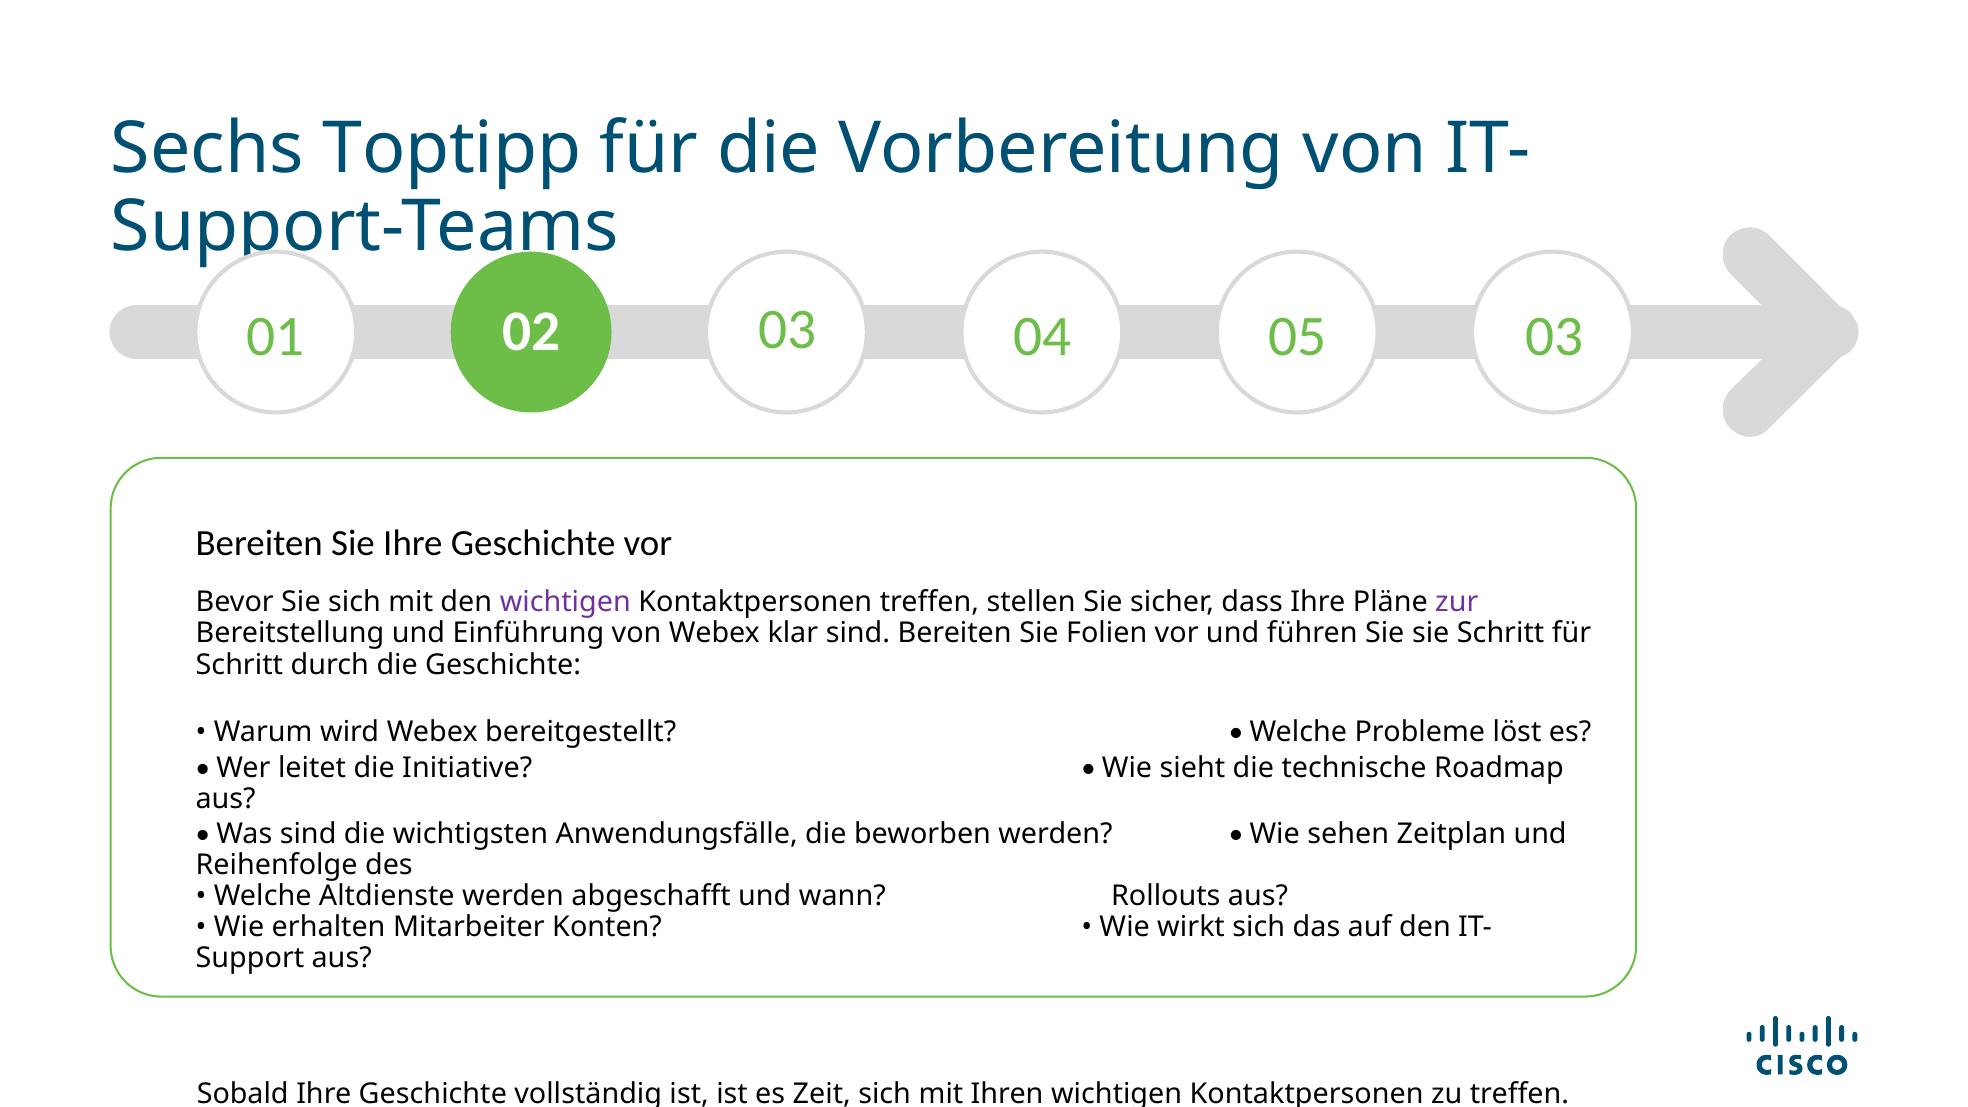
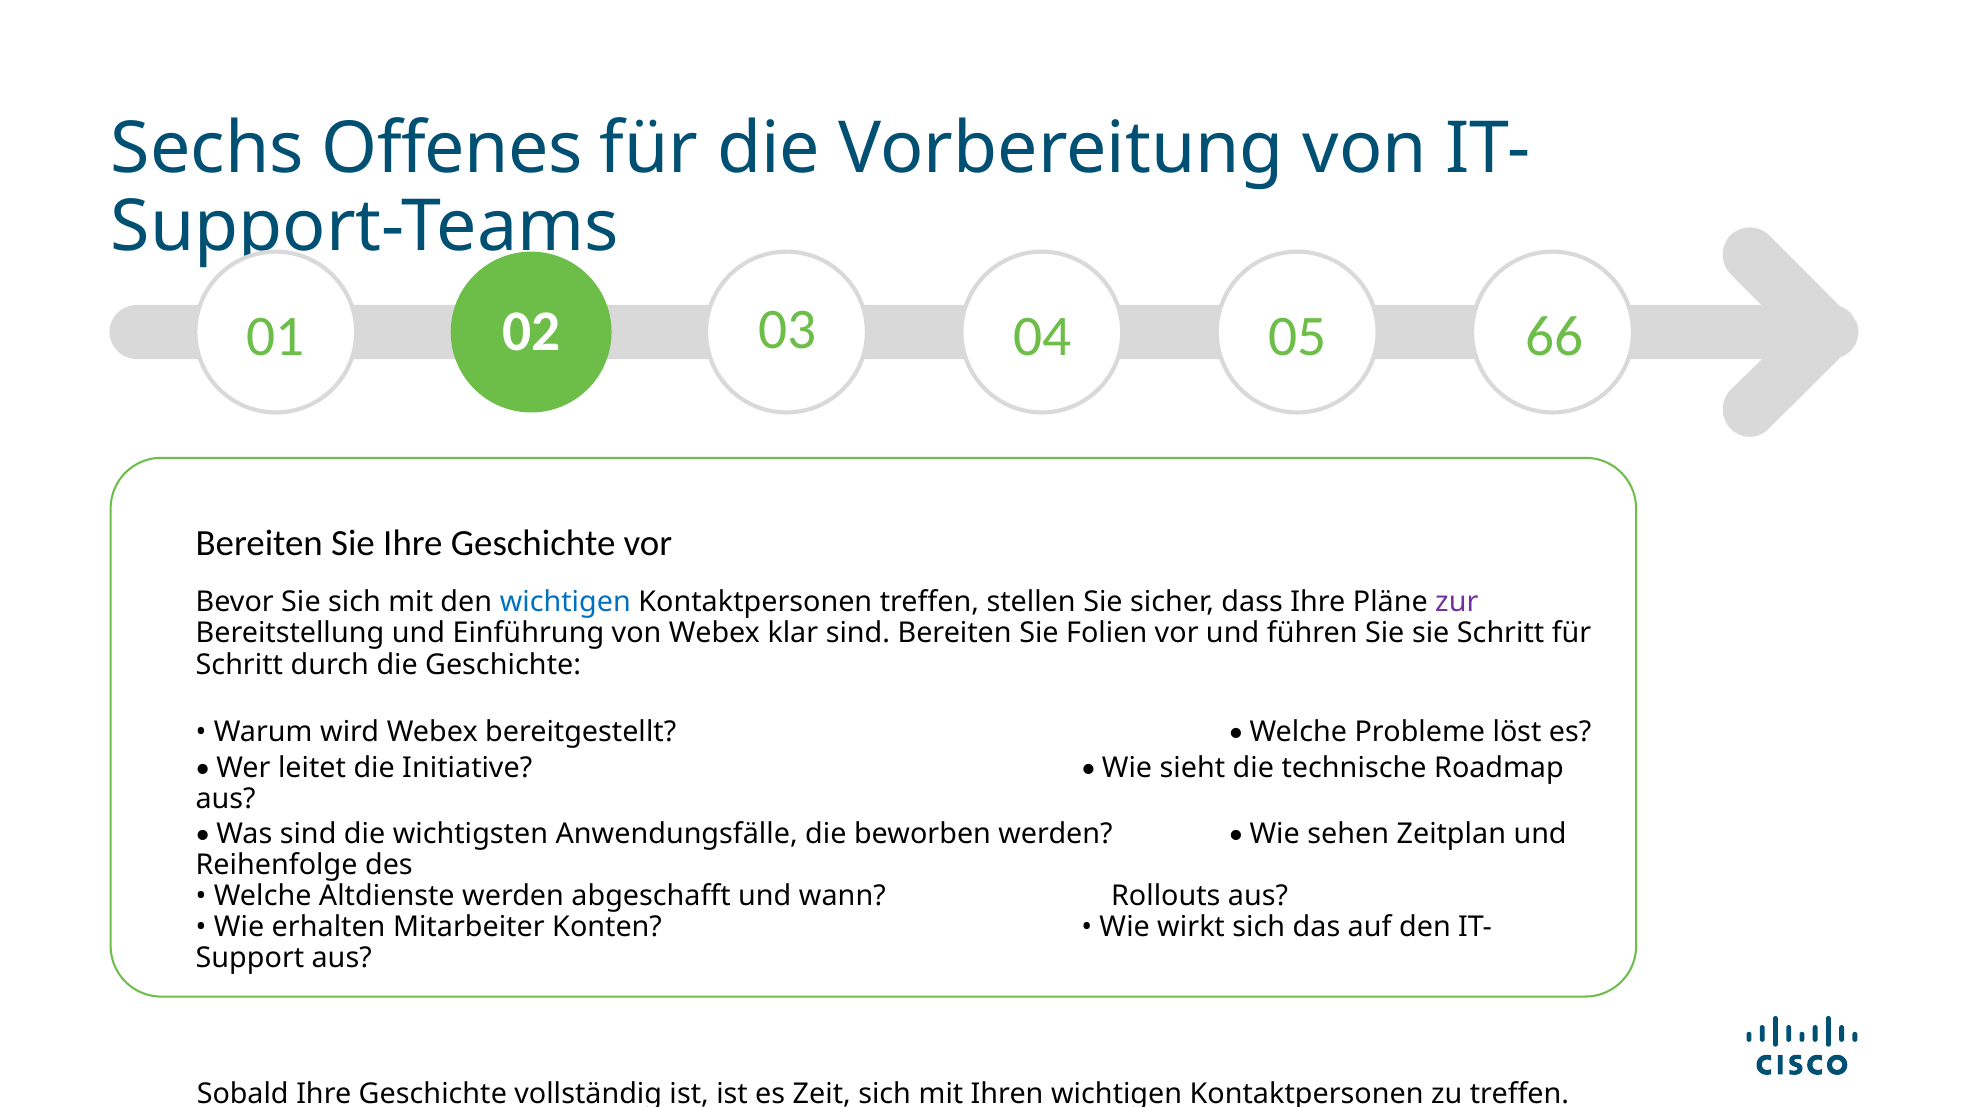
Toptipp: Toptipp -> Offenes (452, 149)
05 03: 03 -> 66 (1555, 336)
wichtigen colour: purple -> blue (565, 602)
